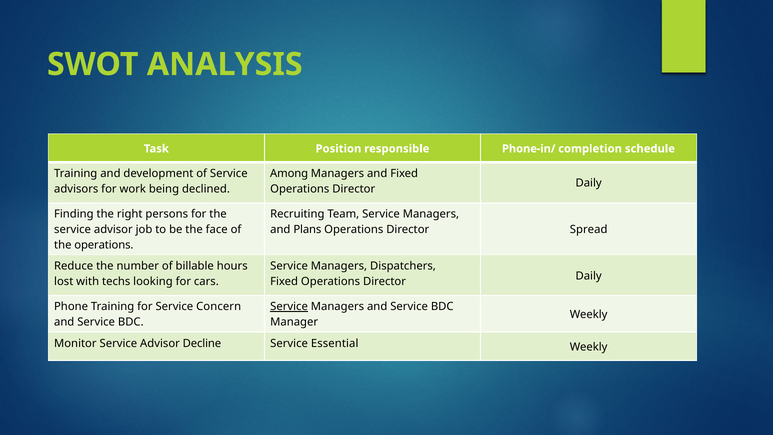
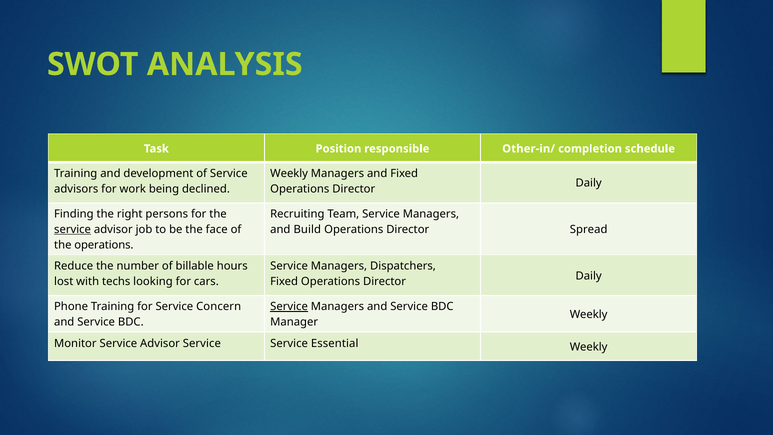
Phone-in/: Phone-in/ -> Other-in/ (529, 149)
Among: Among -> Weekly (289, 173)
service underline: none -> present (73, 229)
Plans: Plans -> Build (307, 229)
Advisor Decline: Decline -> Service (202, 343)
